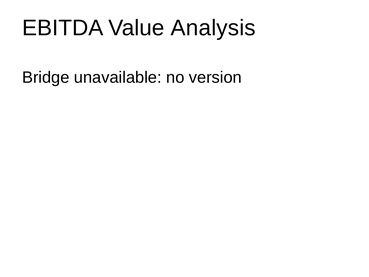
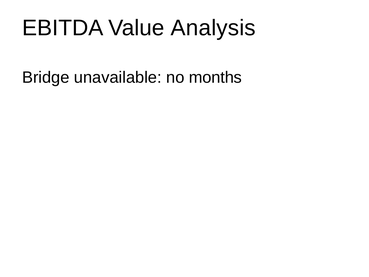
version: version -> months (215, 77)
